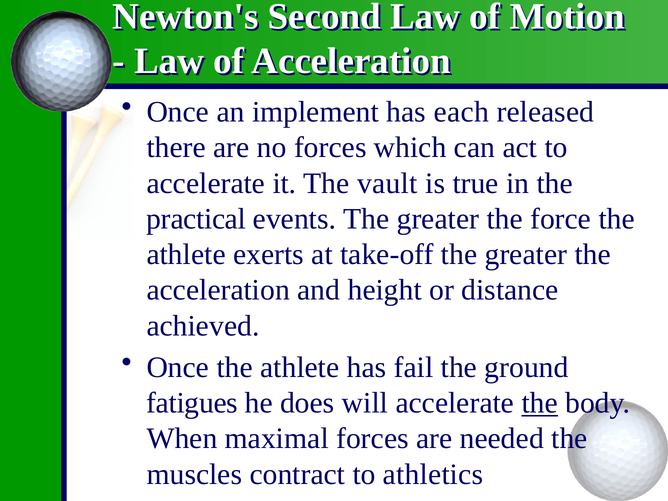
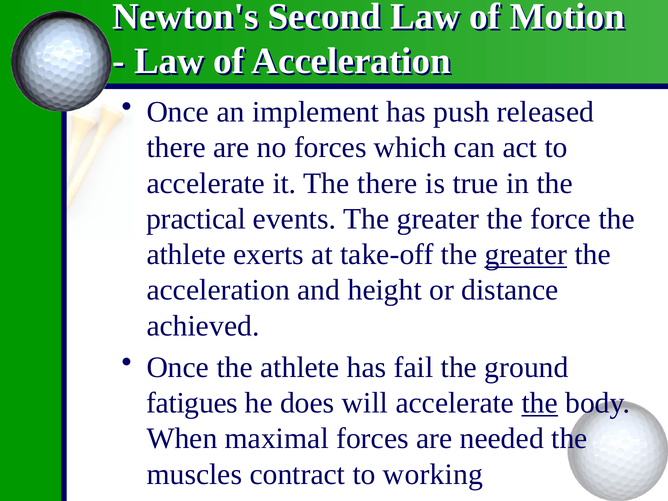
each: each -> push (461, 112)
The vault: vault -> there (387, 183)
greater underline: none -> present (526, 254)
athletics: athletics -> working (433, 474)
